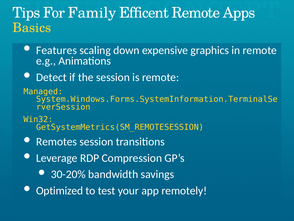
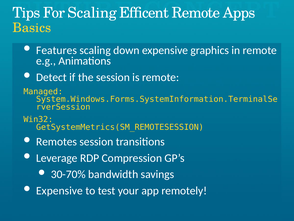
For Family: Family -> Scaling (92, 13)
30-20%: 30-20% -> 30-70% (68, 174)
Optimized: Optimized -> Expensive (59, 190)
